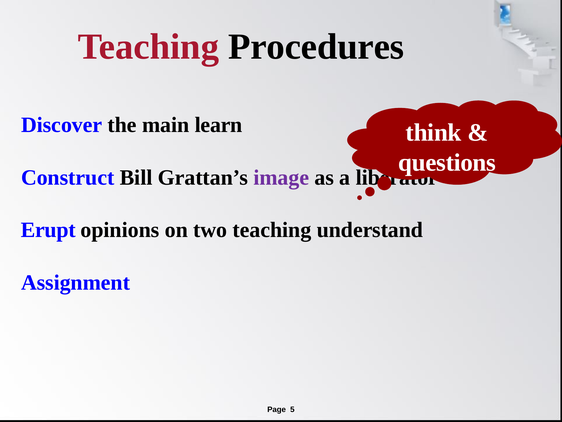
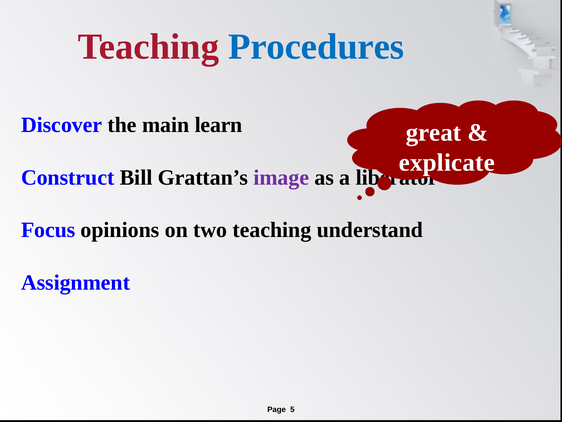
Procedures colour: black -> blue (316, 47)
think: think -> great (433, 132)
questions: questions -> explicate (447, 162)
Erupt: Erupt -> Focus (48, 230)
